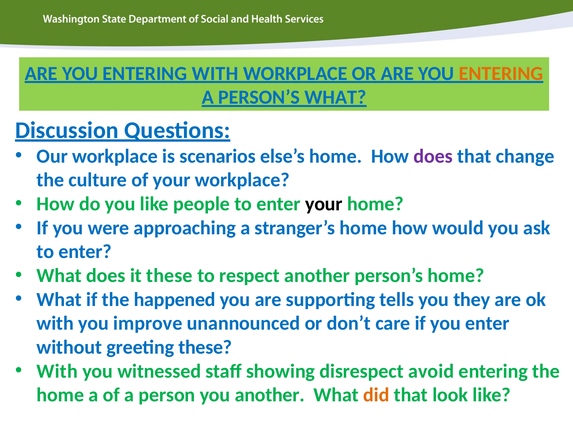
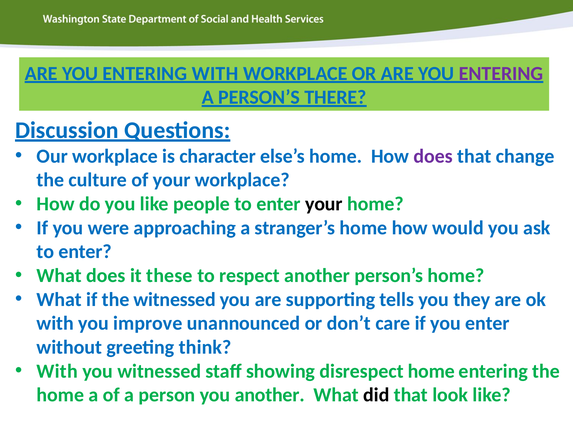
ENTERING colour: orange -> purple (501, 73)
PERSON’S WHAT: WHAT -> THERE (335, 97)
scenarios: scenarios -> character (218, 156)
the happened: happened -> witnessed (175, 299)
greeting these: these -> think (205, 347)
disrespect avoid: avoid -> home (431, 371)
did colour: orange -> black (376, 395)
